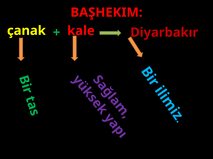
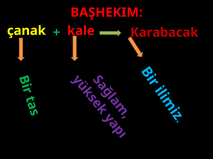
Diyarbakır: Diyarbakır -> Karabacak (164, 33)
